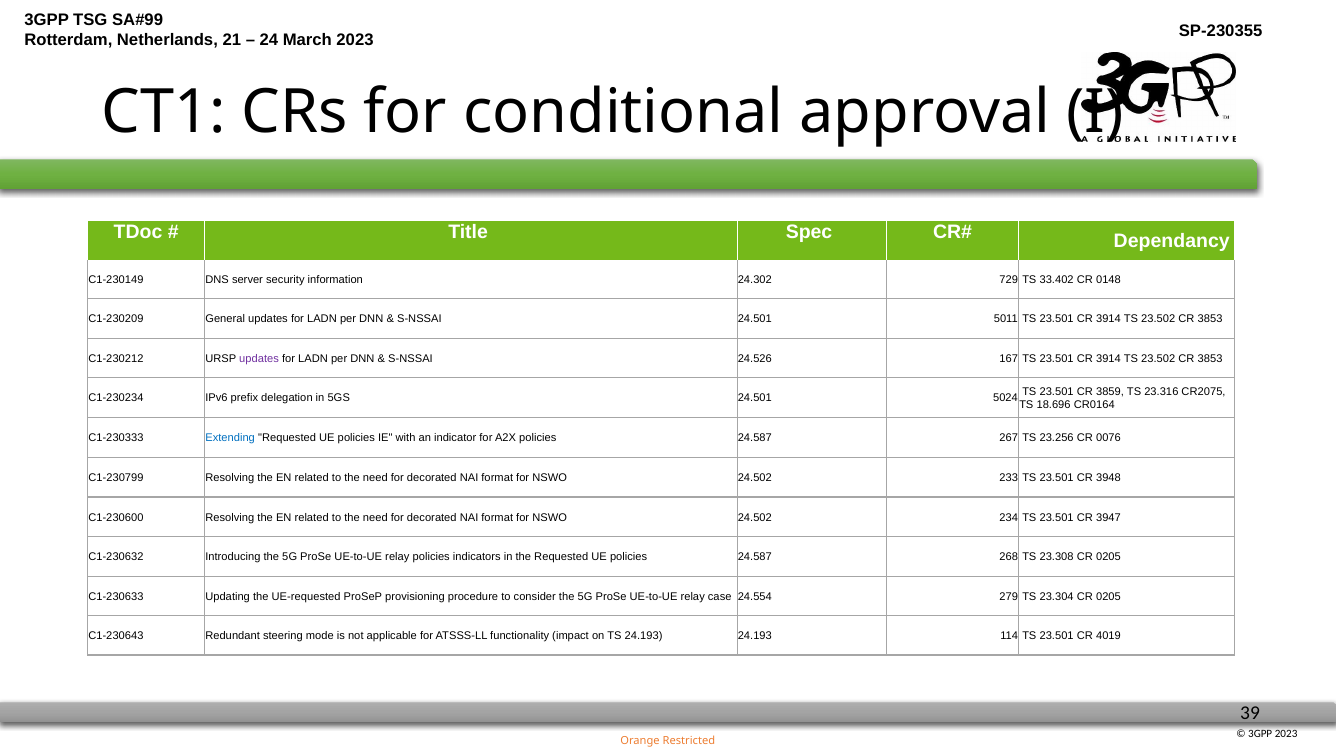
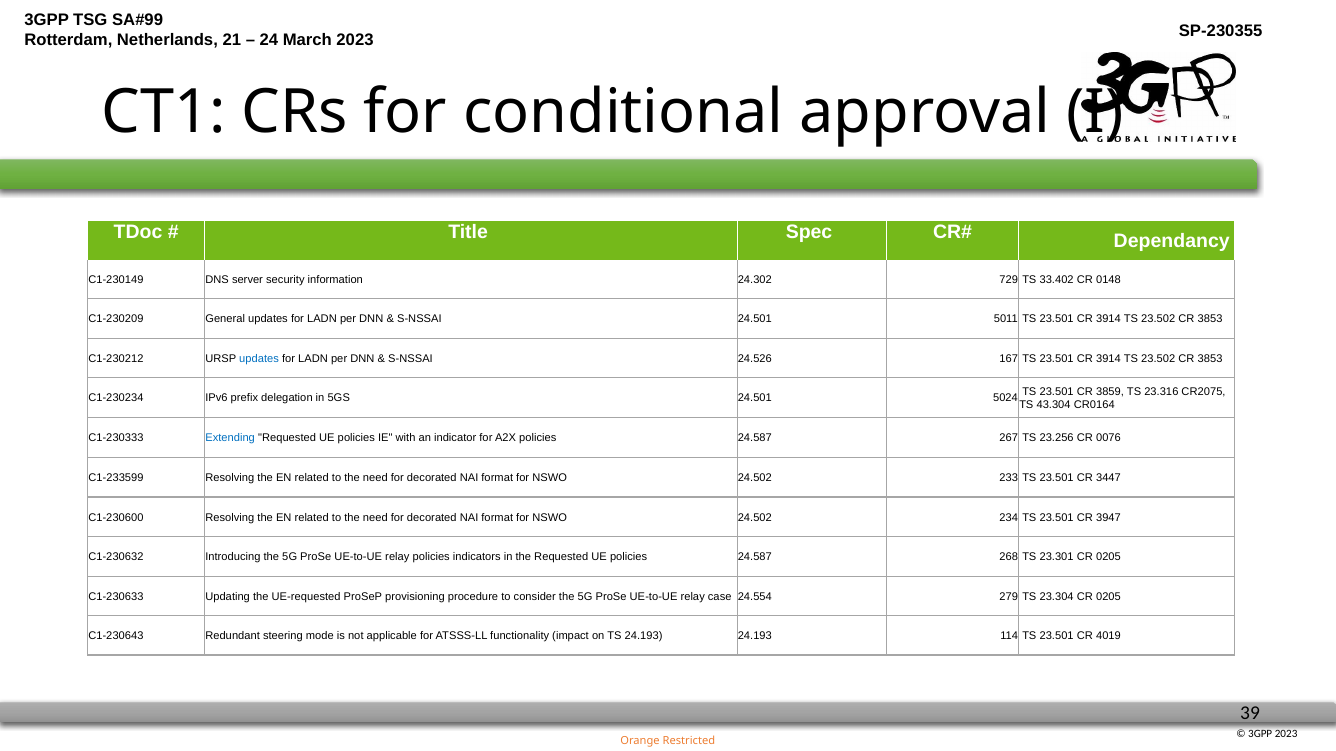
updates colour: purple -> blue (259, 359)
18.696: 18.696 -> 43.304 (1054, 405)
C1-230799: C1-230799 -> C1-233599 (116, 478)
3948: 3948 -> 3447 (1108, 478)
23.308: 23.308 -> 23.301 (1057, 558)
